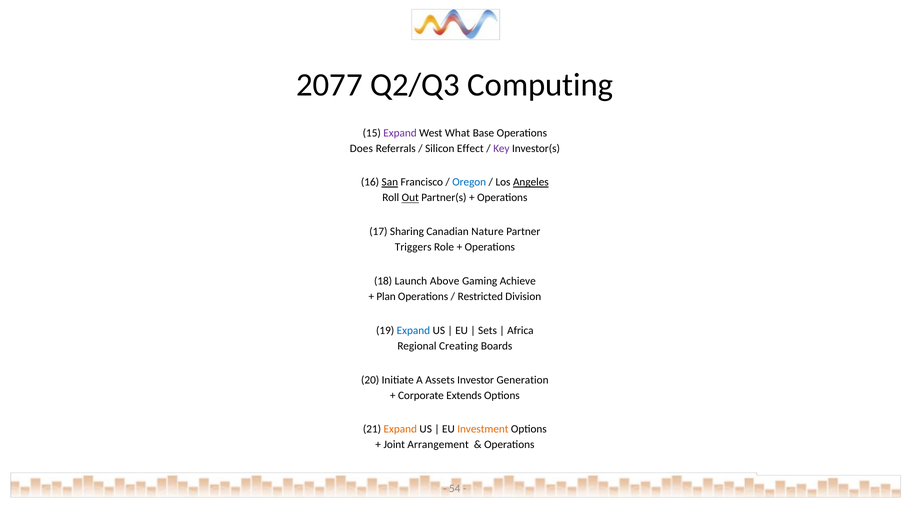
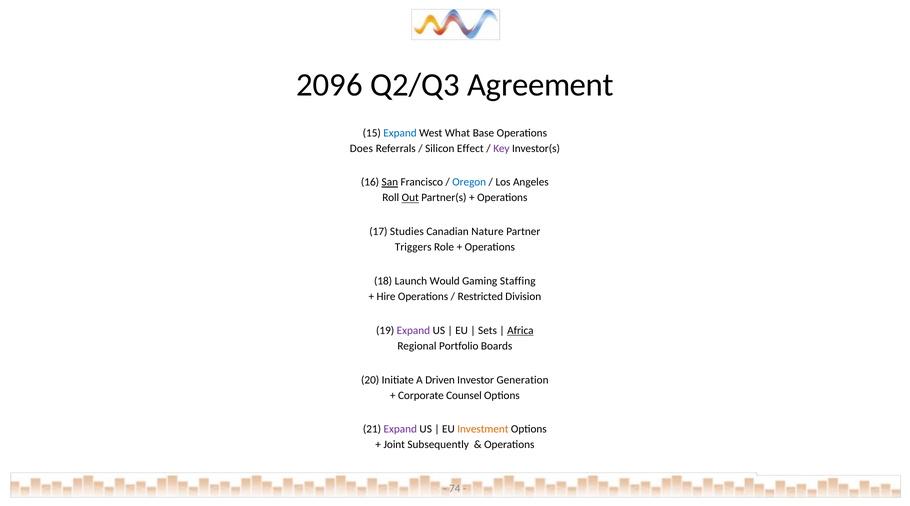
2077: 2077 -> 2096 (329, 85)
Computing: Computing -> Agreement (541, 85)
Expand colour: purple -> blue (400, 133)
Angeles underline: present -> none (531, 182)
Sharing: Sharing -> Studies (407, 231)
Above: Above -> Would (445, 281)
Achieve: Achieve -> Staffing (518, 281)
Plan: Plan -> Hire (386, 296)
Expand colour: blue -> purple (413, 330)
Africa underline: none -> present (520, 330)
Creating: Creating -> Portfolio (459, 346)
Assets: Assets -> Driven (440, 379)
Extends: Extends -> Counsel (464, 395)
Expand colour: orange -> purple (400, 429)
Arrangement: Arrangement -> Subsequently (438, 444)
54: 54 -> 74 (455, 488)
